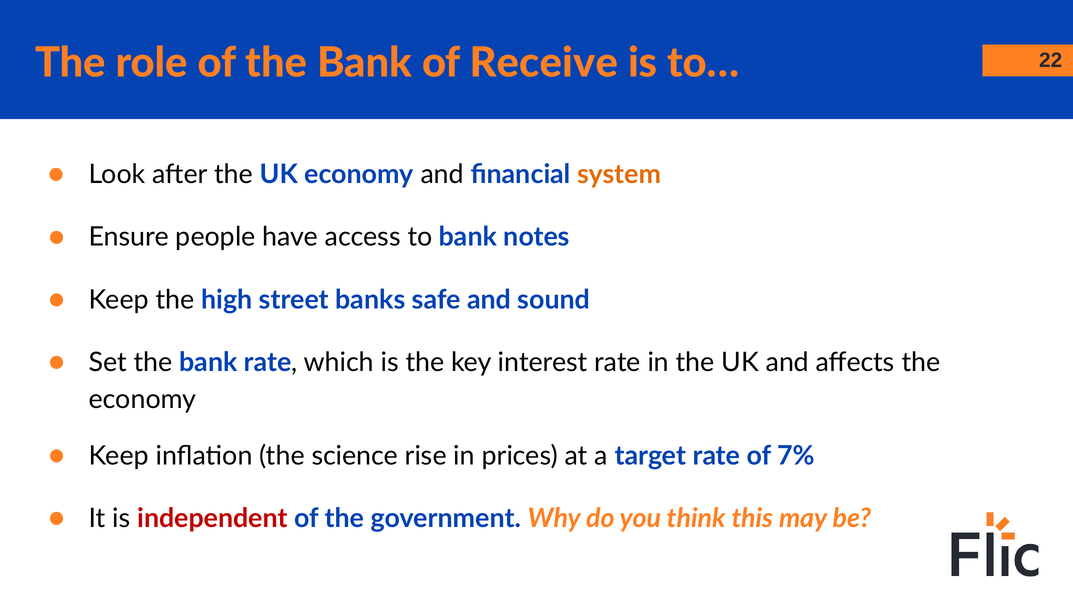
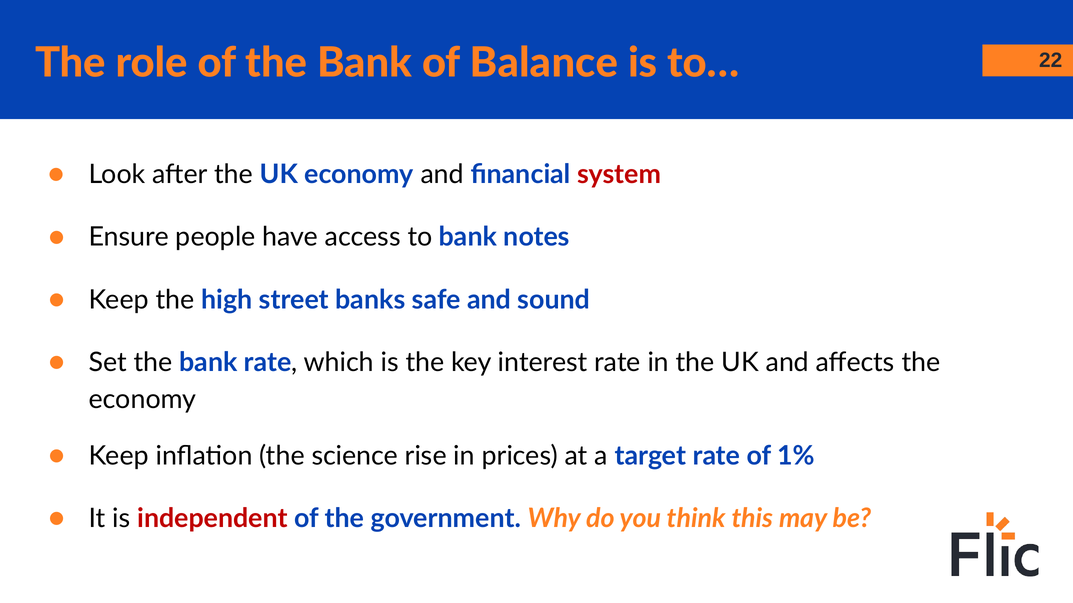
Receive: Receive -> Balance (544, 63)
system colour: orange -> red (619, 174)
7%: 7% -> 1% (796, 456)
